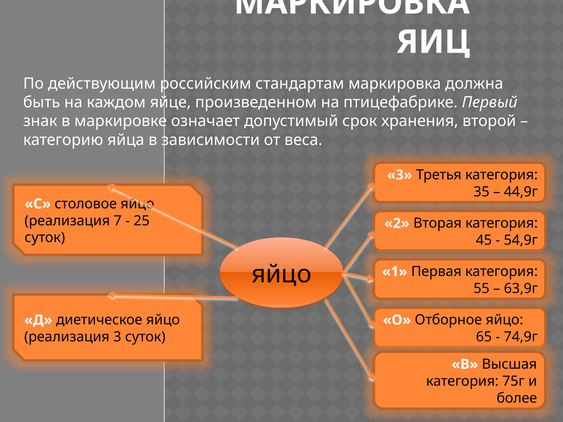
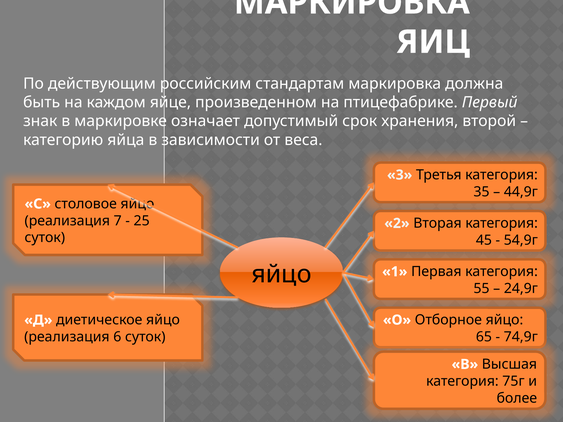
63,9г: 63,9г -> 24,9г (521, 289)
реализация 3: 3 -> 6 (117, 337)
